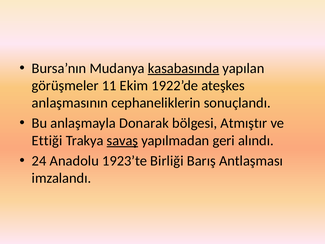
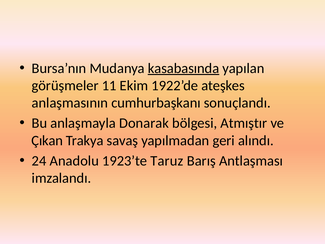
cephaneliklerin: cephaneliklerin -> cumhurbaşkanı (156, 103)
Ettiği: Ettiği -> Çıkan (47, 140)
savaş underline: present -> none (122, 140)
Birliği: Birliği -> Taruz (167, 161)
